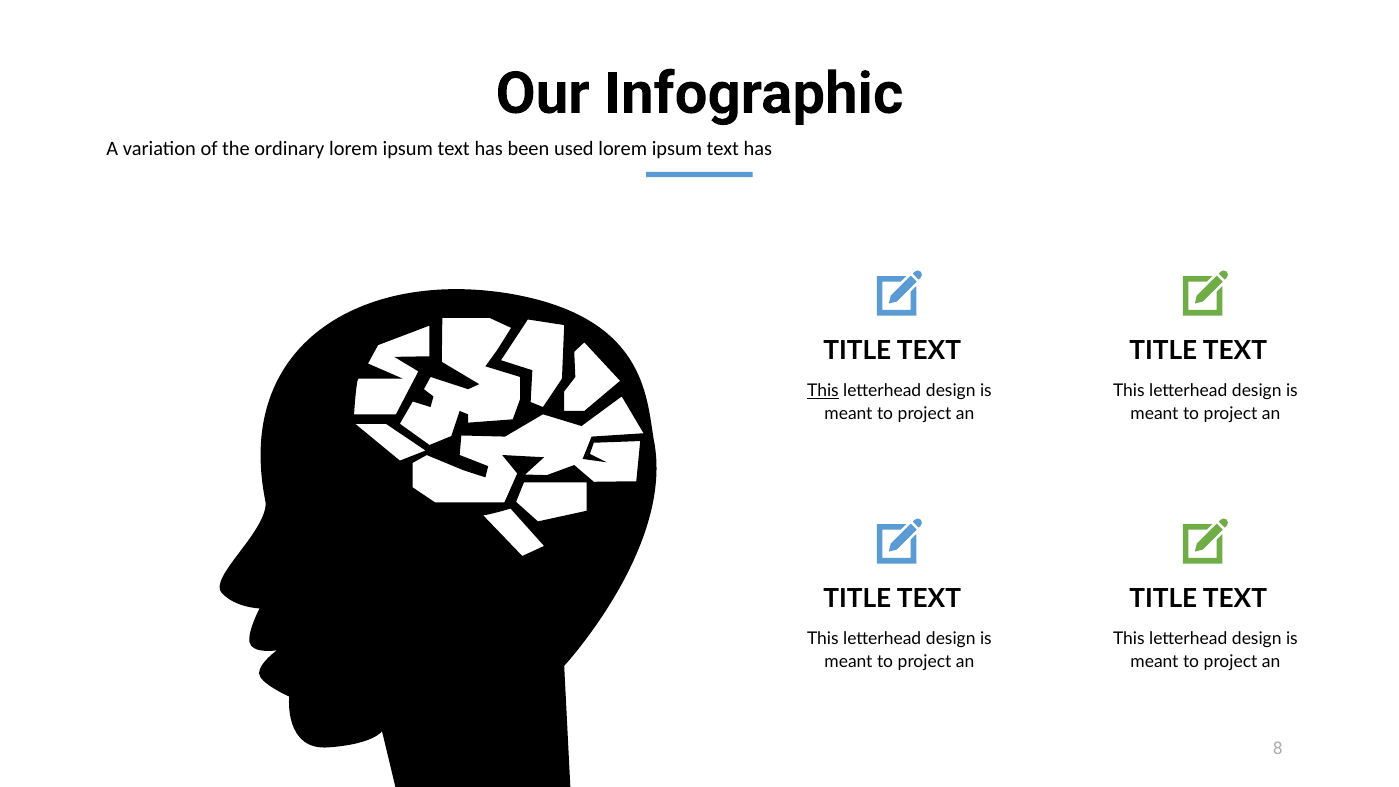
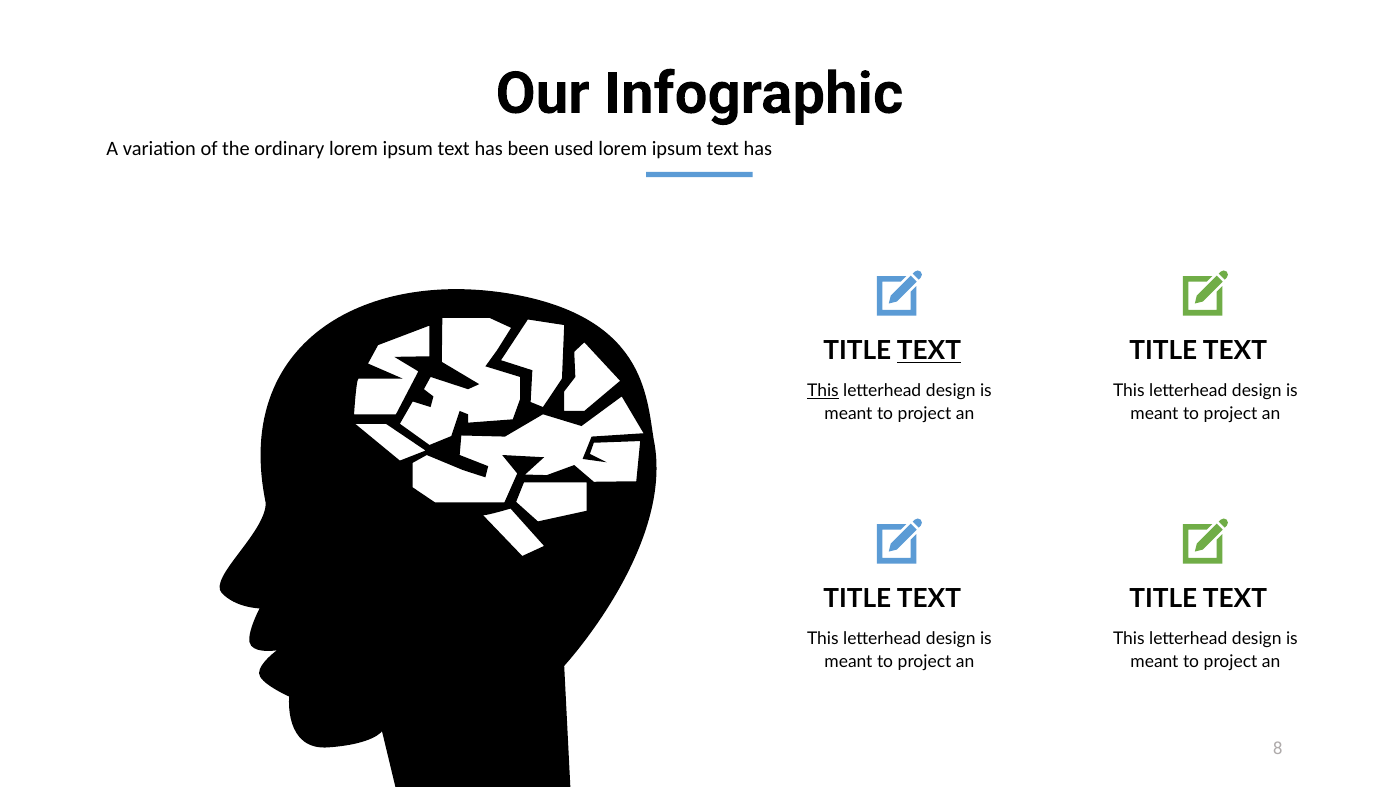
TEXT underline: none -> present (929, 351)
